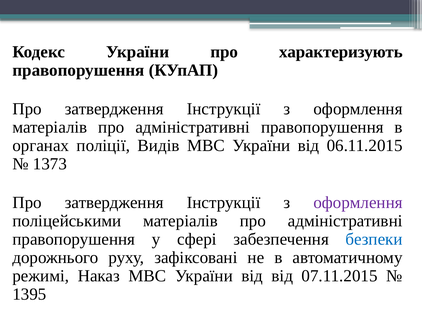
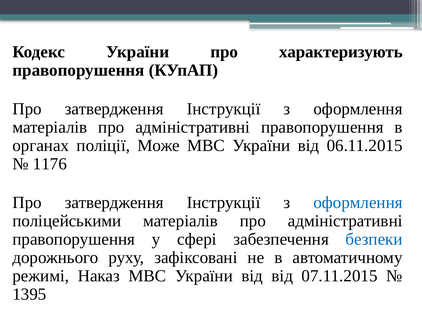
Видів: Видів -> Може (159, 146)
1373: 1373 -> 1176 (50, 164)
оформлення colour: purple -> blue (358, 203)
